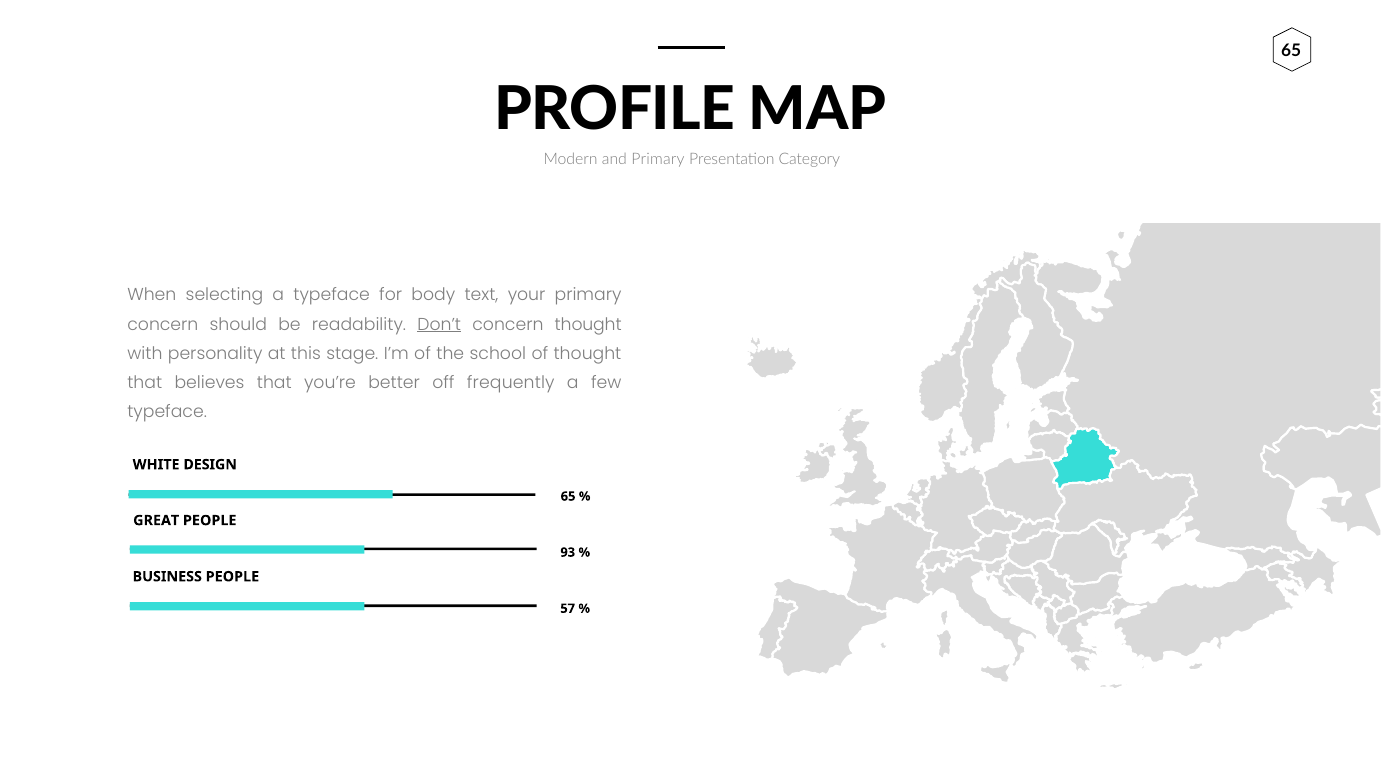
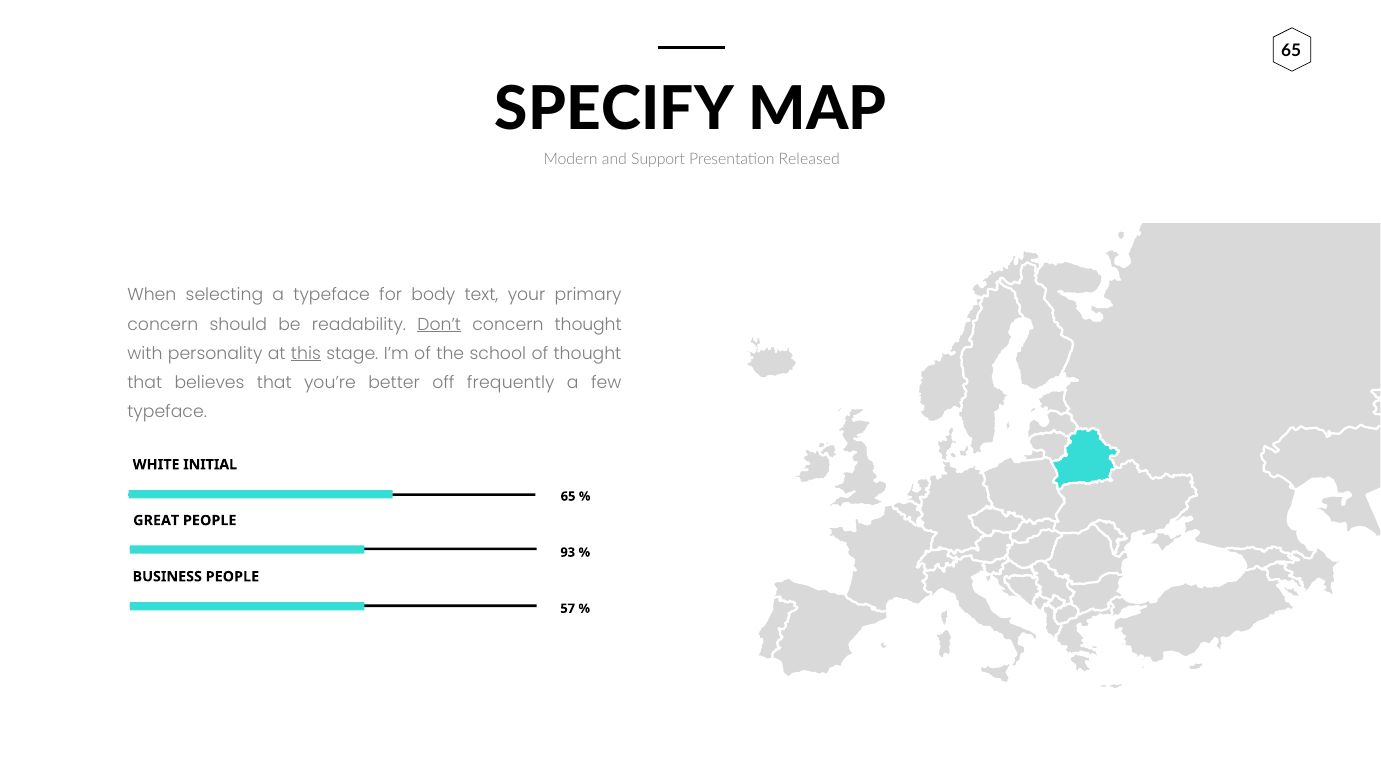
PROFILE: PROFILE -> SPECIFY (614, 109)
and Primary: Primary -> Support (658, 159)
Category: Category -> Released (809, 159)
this underline: none -> present (306, 353)
DESIGN: DESIGN -> INITIAL (210, 465)
